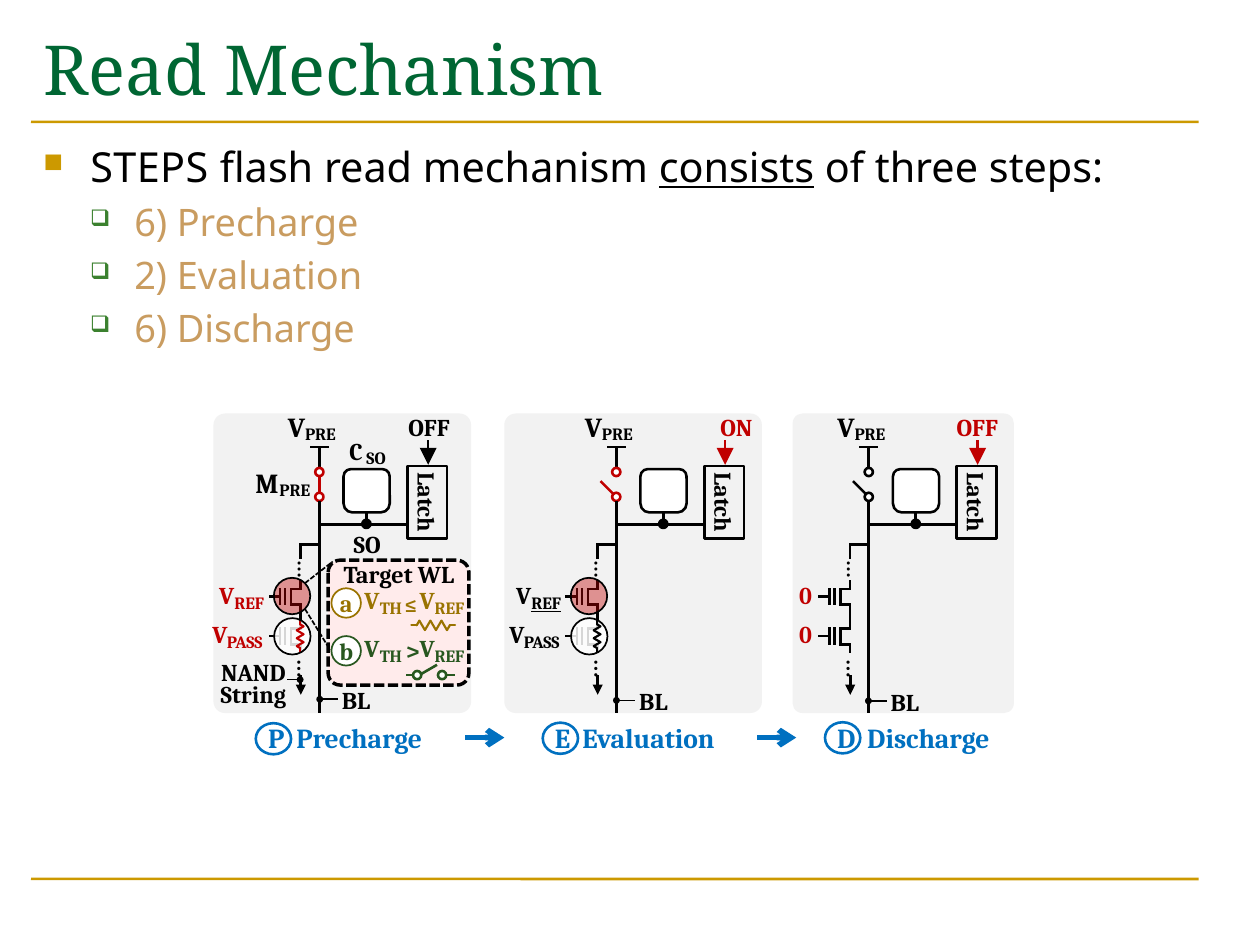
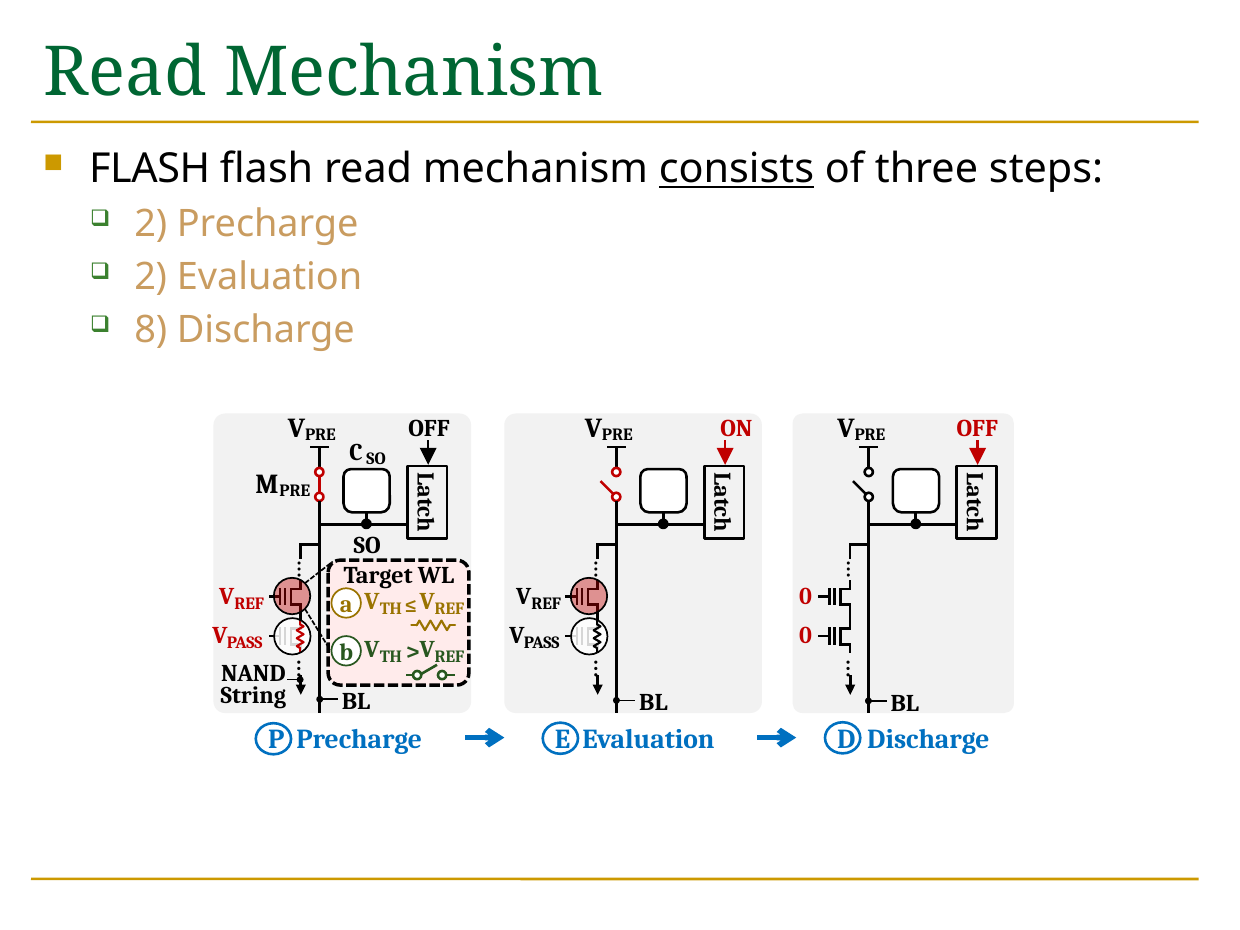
STEPS: STEPS -> FLASH (150, 169)
6: 6 -> 2 (151, 224)
6: 6 -> 8 (151, 330)
REF underline: present -> none (546, 604)
